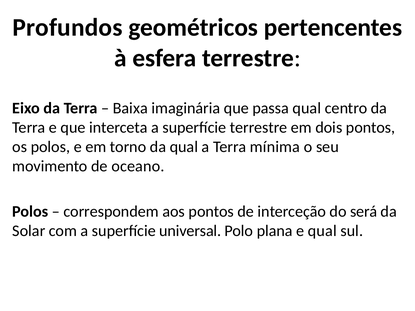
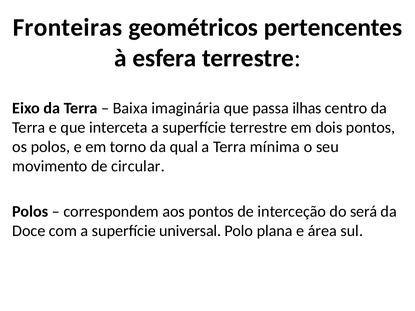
Profundos: Profundos -> Fronteiras (67, 28)
passa qual: qual -> ilhas (307, 108)
oceano: oceano -> circular (138, 166)
Solar: Solar -> Doce (29, 231)
e qual: qual -> área (322, 231)
